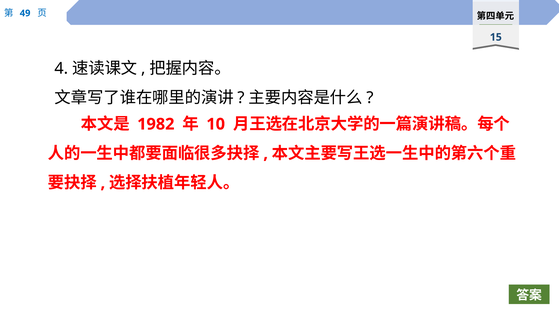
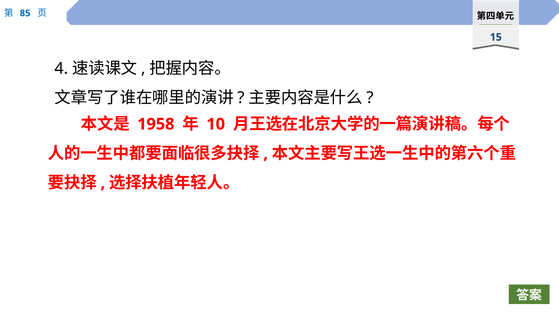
49: 49 -> 85 (25, 13)
1982: 1982 -> 1958 (156, 124)
